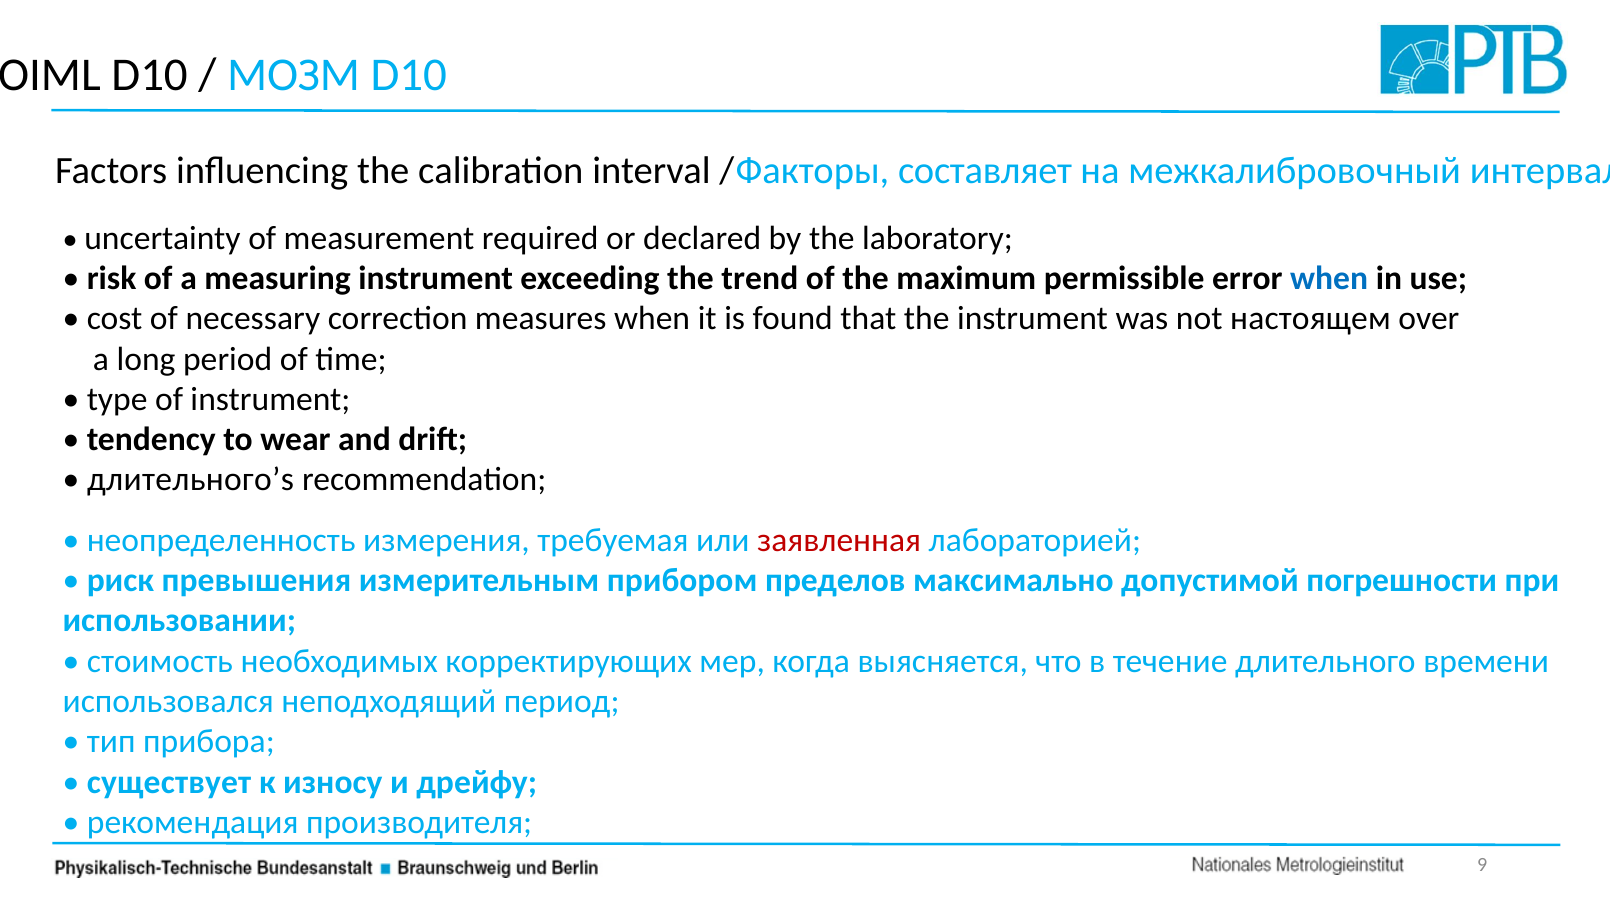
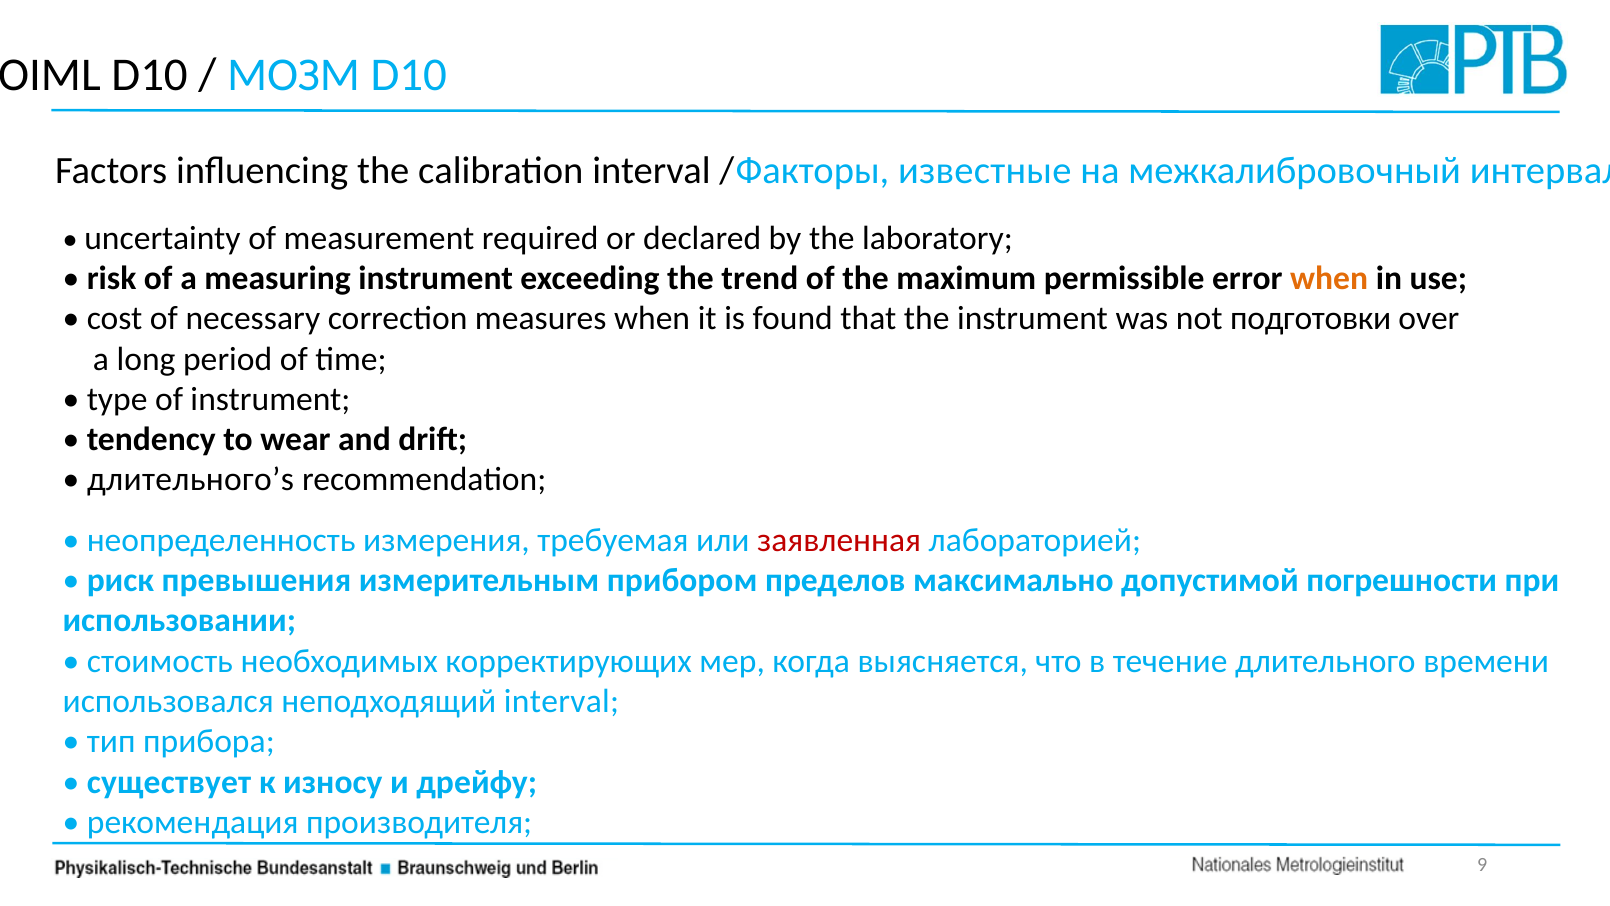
составляет: составляет -> известные (985, 171)
when colour: blue -> orange (1329, 278)
настоящем: настоящем -> подготовки (1311, 319)
неподходящий период: период -> interval (562, 701)
